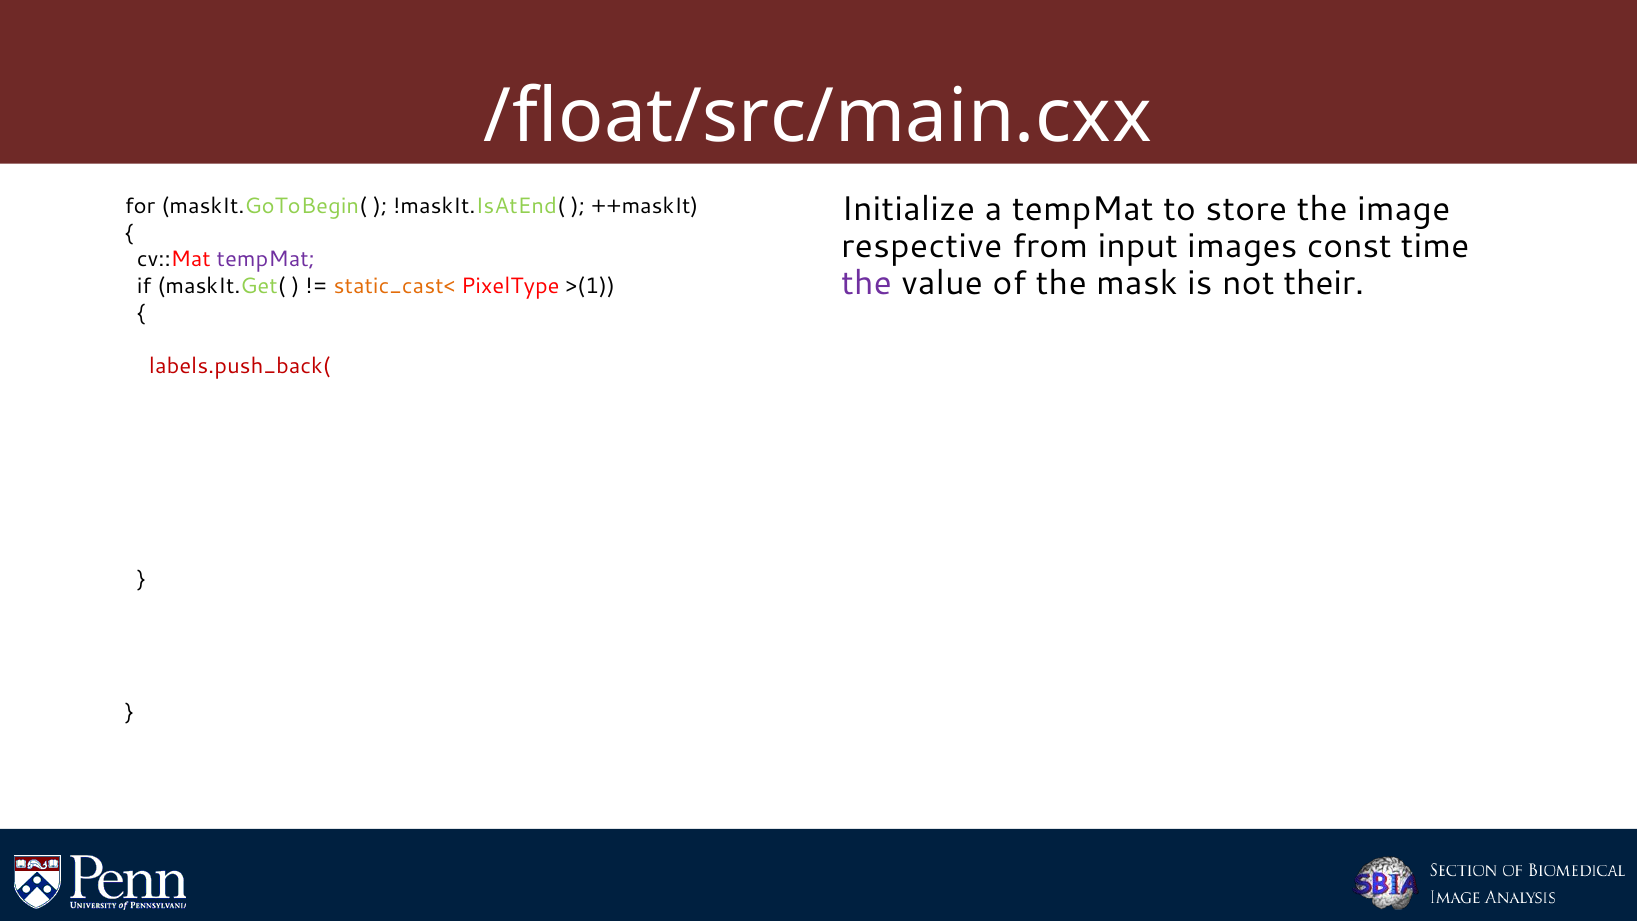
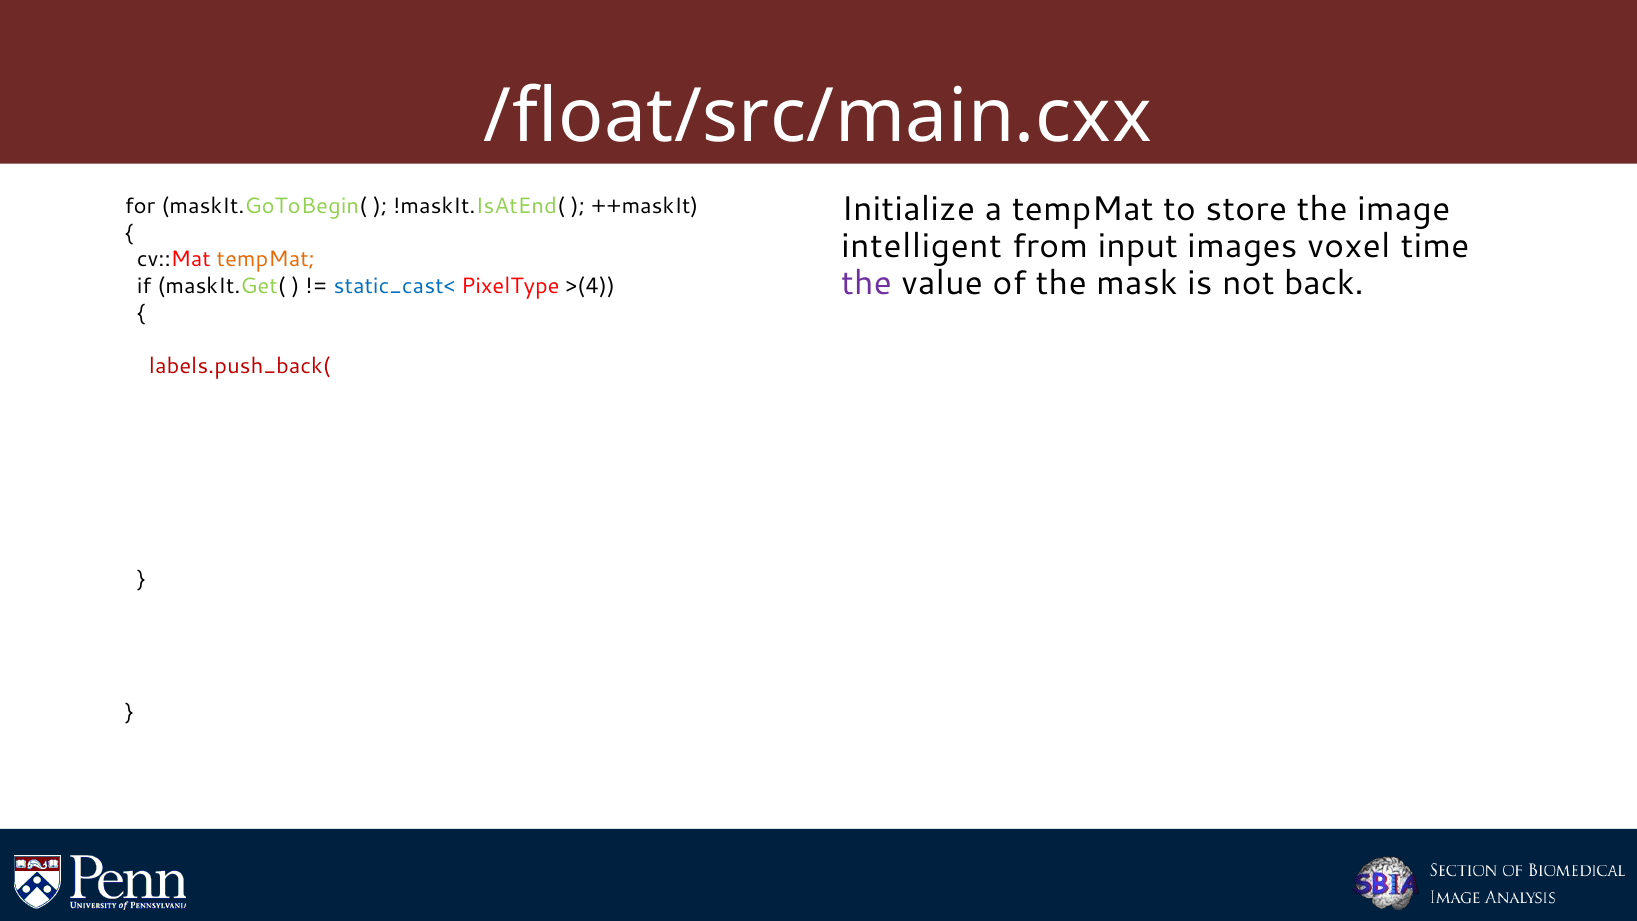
respective: respective -> intelligent (922, 247)
const: const -> voxel (1349, 247)
tempMat colour: purple -> orange (266, 259)
their: their -> back (1324, 283)
static_cast< colour: orange -> blue (394, 286)
>(1: >(1 -> >(4 (590, 286)
